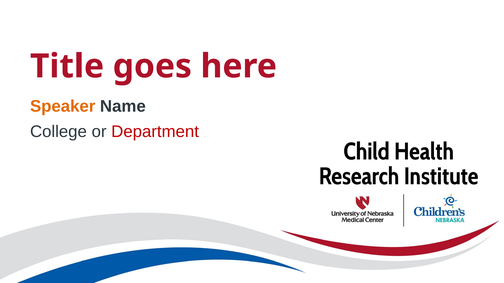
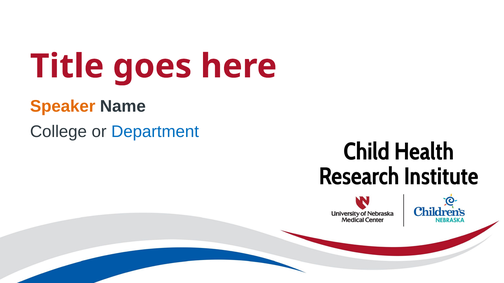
Department colour: red -> blue (155, 132)
